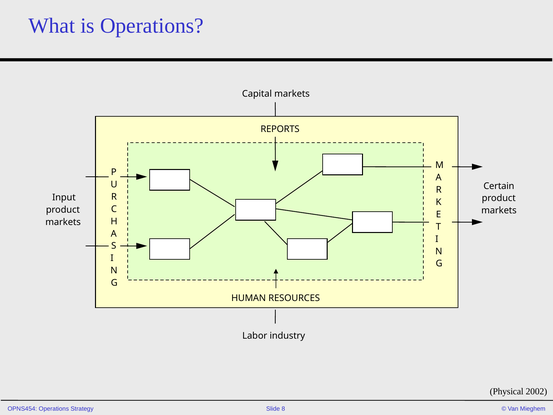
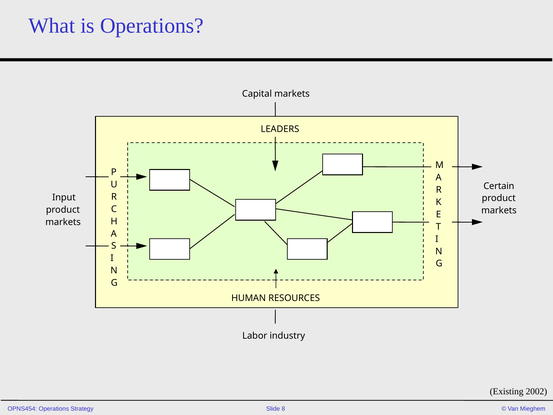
REPORTS: REPORTS -> LEADERS (280, 129)
Physical: Physical -> Existing (507, 391)
